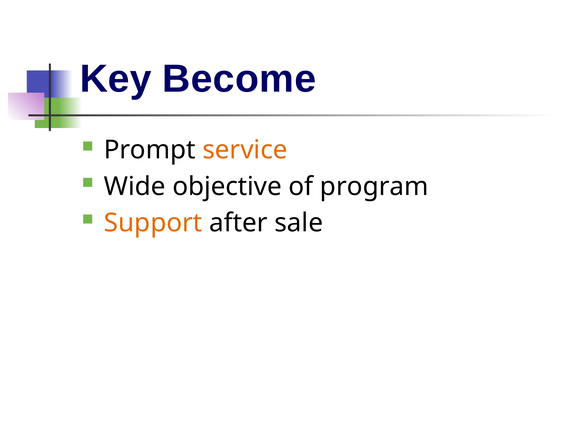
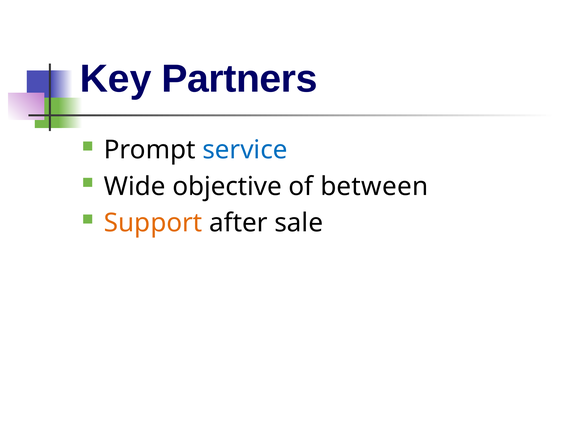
Become: Become -> Partners (240, 79)
service colour: orange -> blue (245, 150)
program: program -> between (374, 187)
